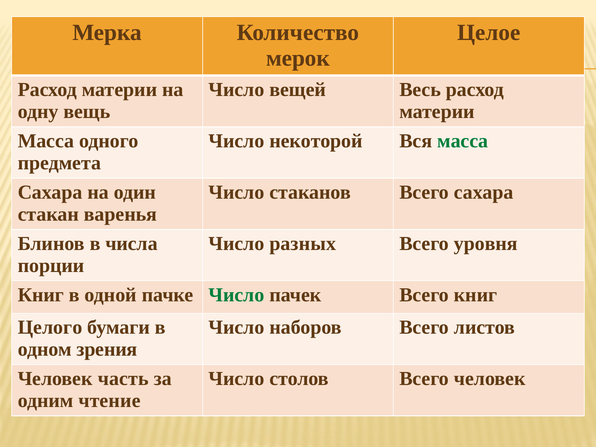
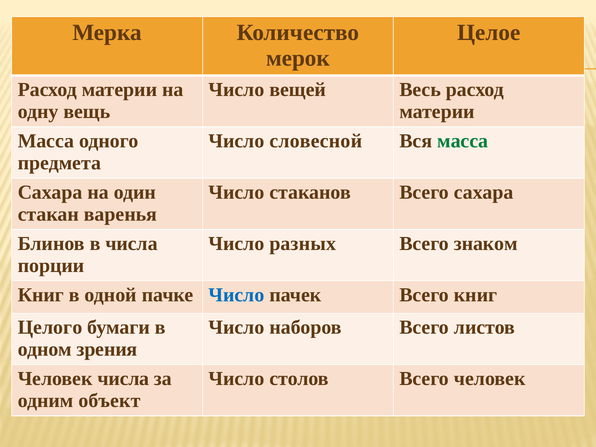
некоторой: некоторой -> словесной (316, 141)
уровня: уровня -> знаком (486, 244)
Число colour: green -> blue (236, 295)
Человек часть: часть -> числа (123, 379)
чтение: чтение -> объект (109, 401)
